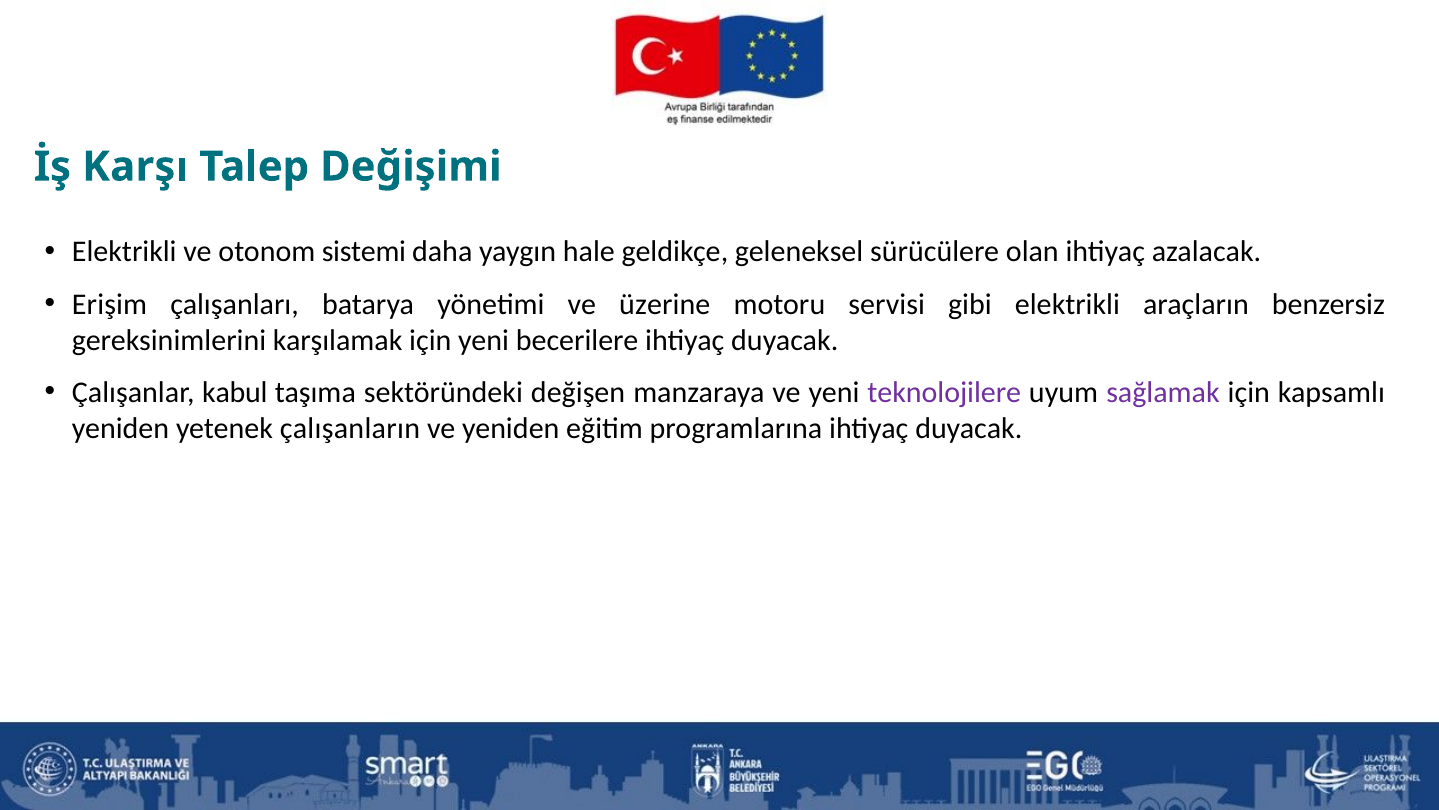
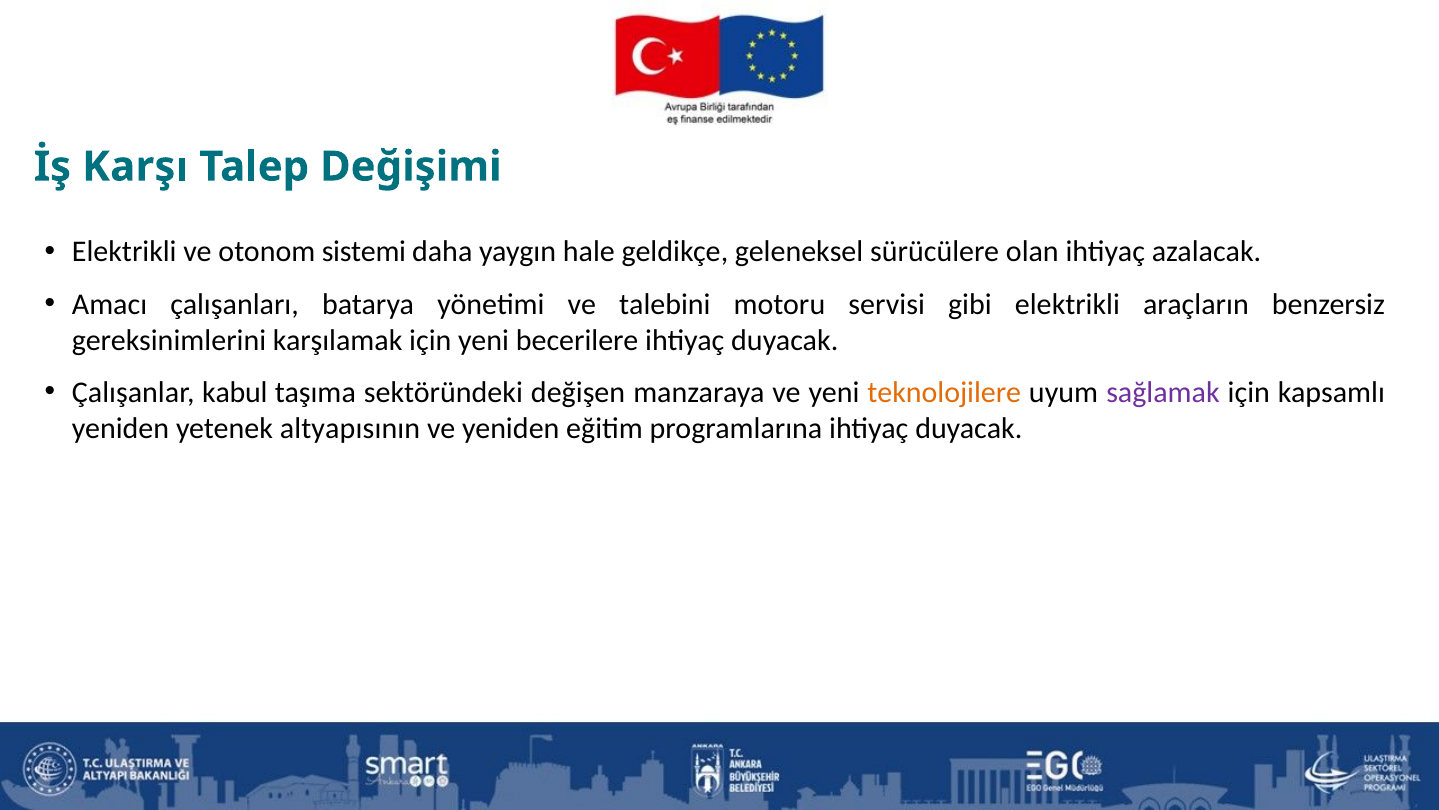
Erişim: Erişim -> Amacı (110, 304)
üzerine: üzerine -> talebini (665, 304)
teknolojilere colour: purple -> orange (944, 392)
çalışanların: çalışanların -> altyapısının (350, 428)
